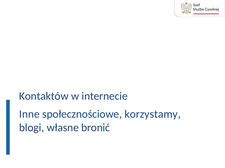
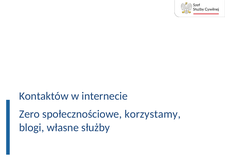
Inne: Inne -> Zero (29, 115)
bronić: bronić -> służby (96, 128)
